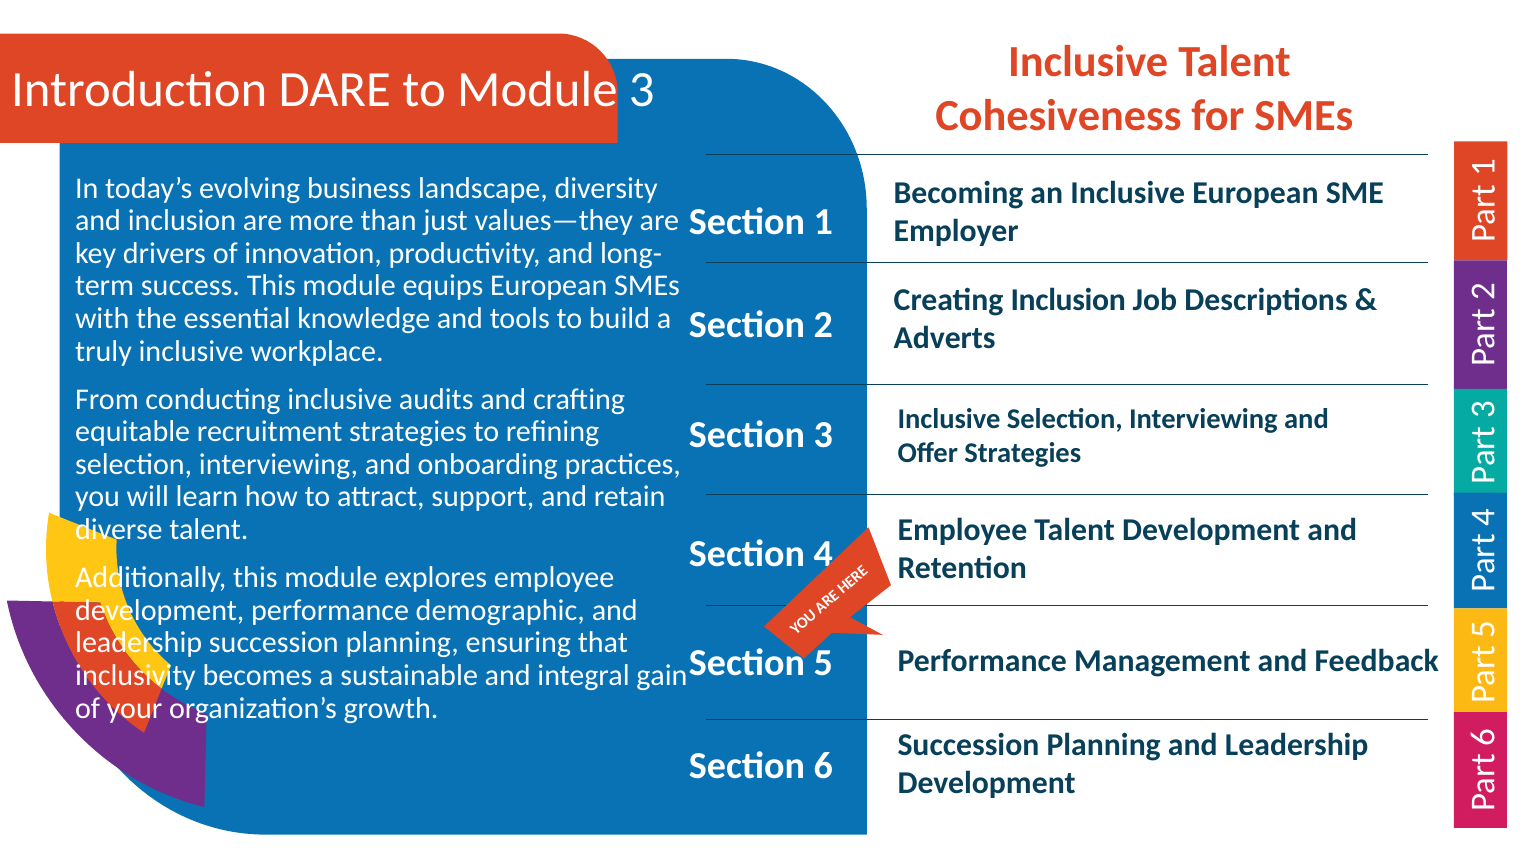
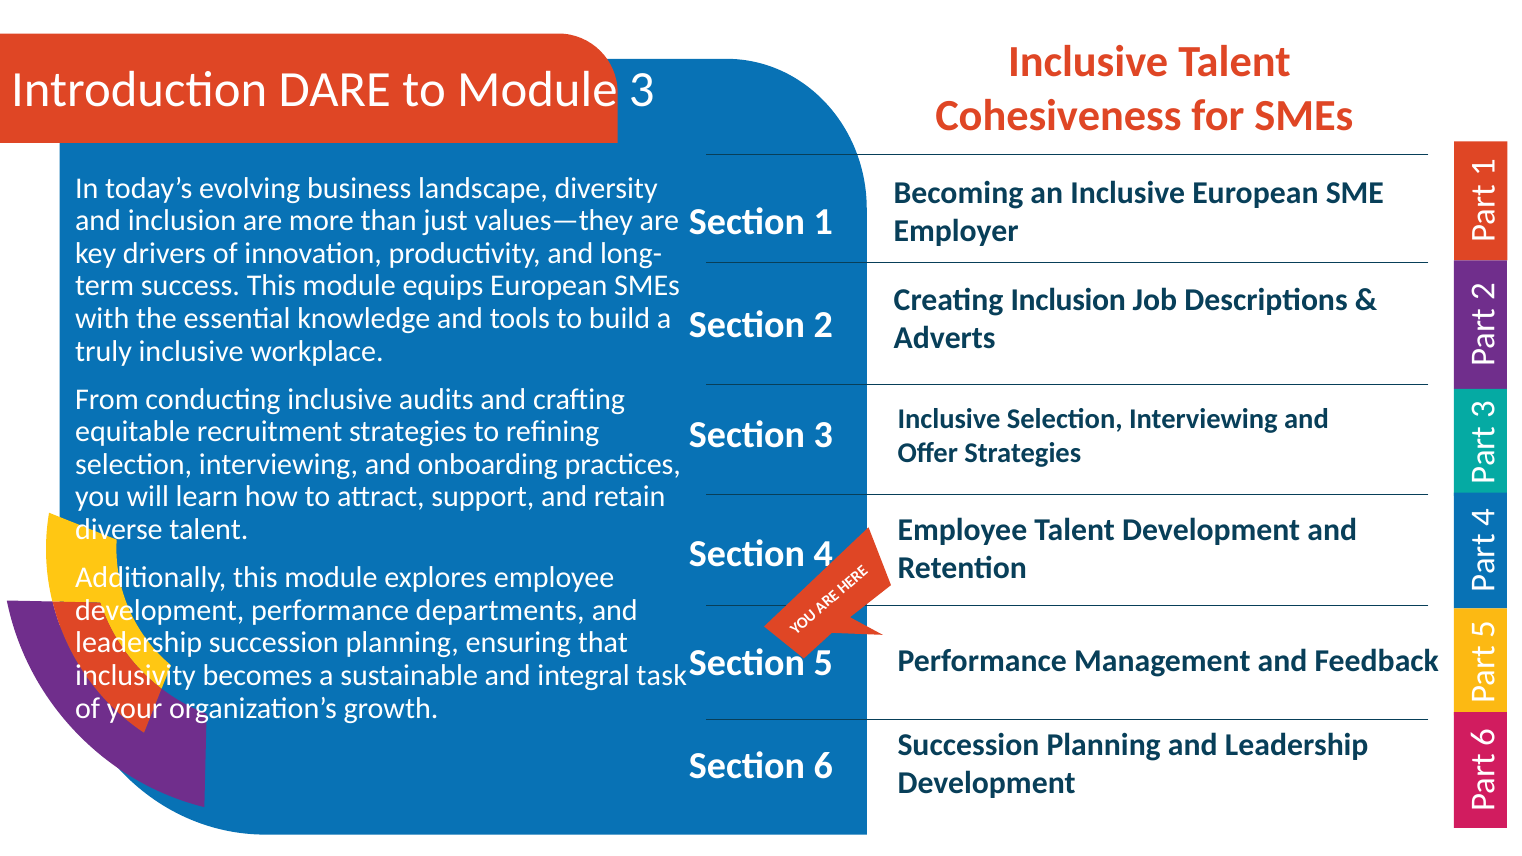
demographic: demographic -> departments (500, 611)
gain: gain -> task (662, 676)
